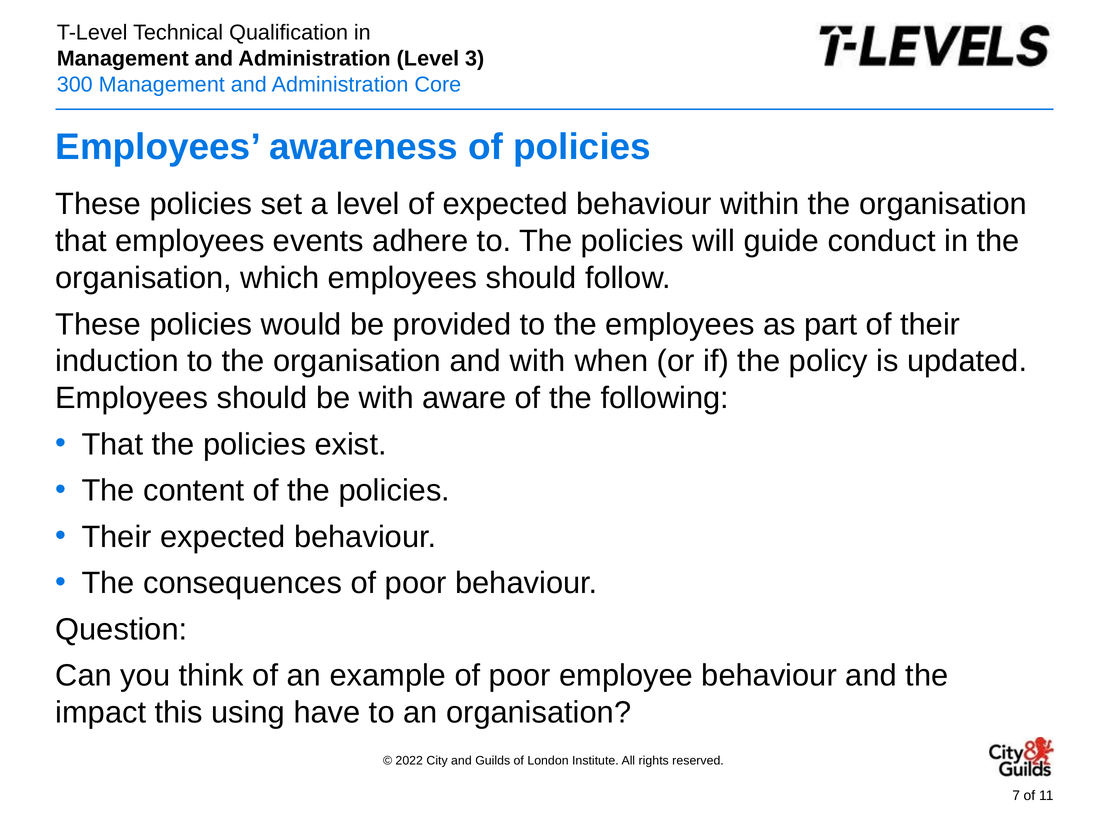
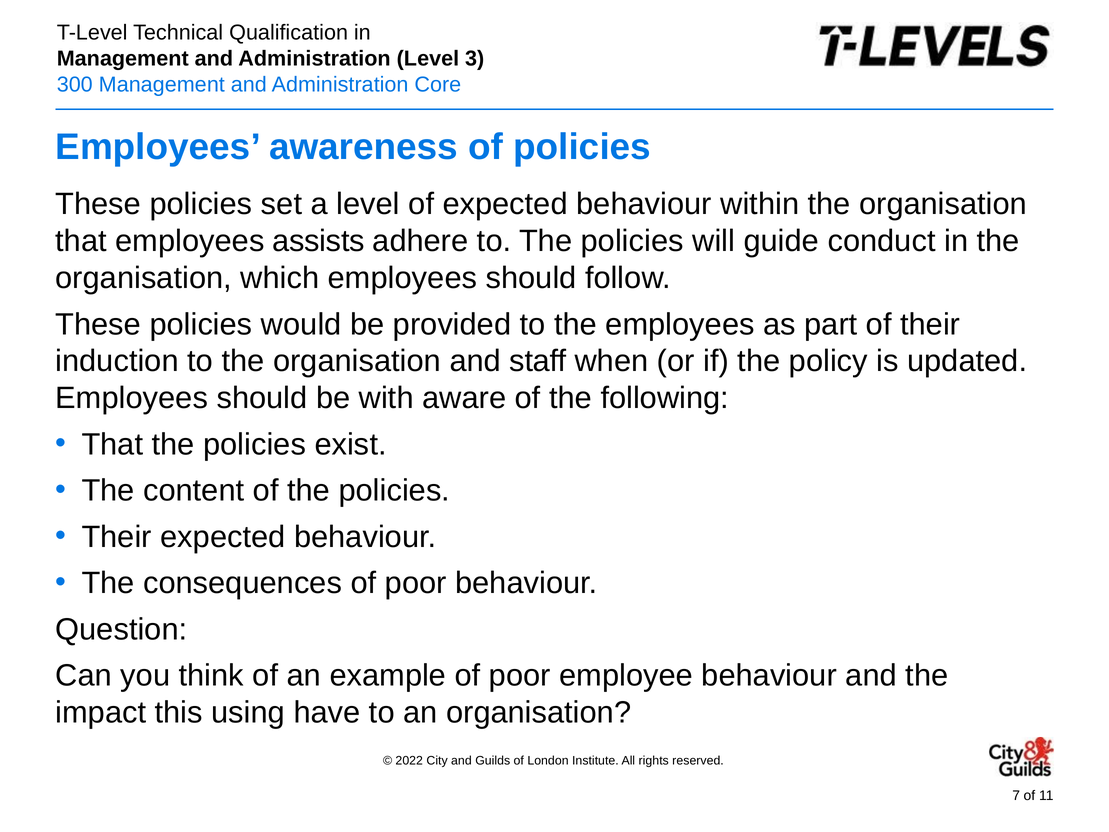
events: events -> assists (319, 241)
and with: with -> staff (538, 361)
